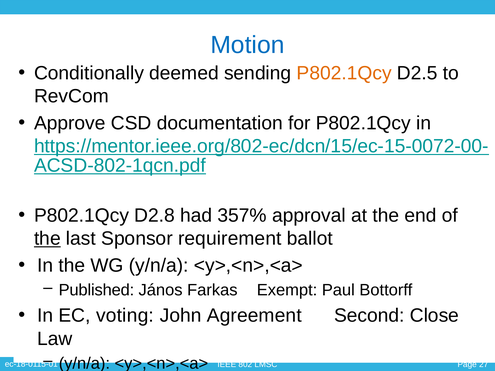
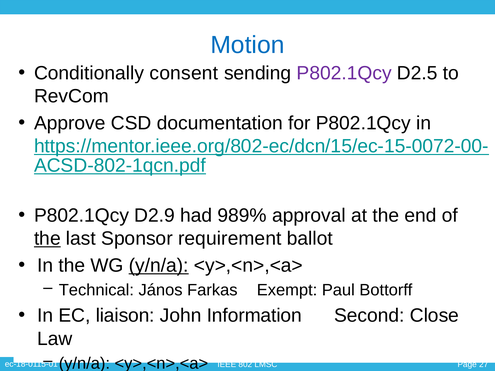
deemed: deemed -> consent (184, 73)
P802.1Qcy colour: orange -> purple (344, 73)
D2.8: D2.8 -> D2.9 (155, 216)
357%: 357% -> 989% (242, 216)
y/n/a underline: none -> present (159, 266)
Published: Published -> Technical (96, 290)
voting: voting -> liaison (125, 316)
Agreement: Agreement -> Information (254, 316)
